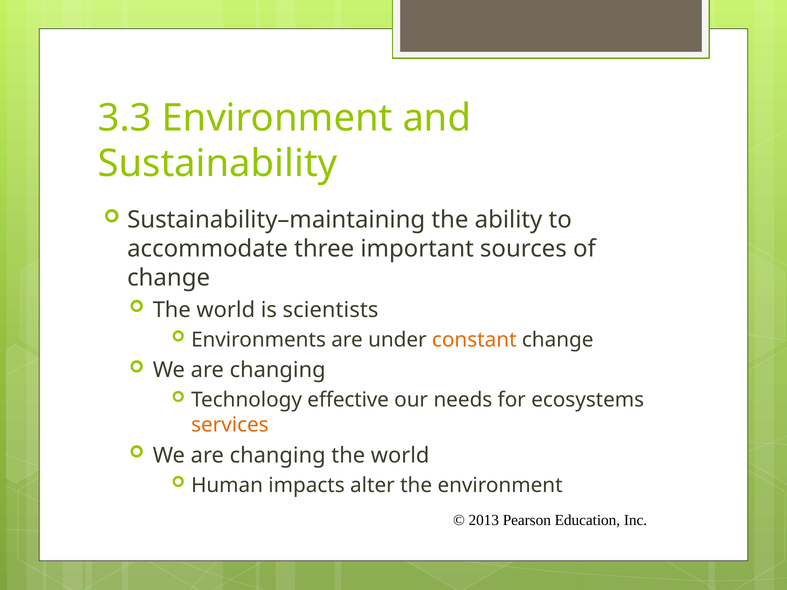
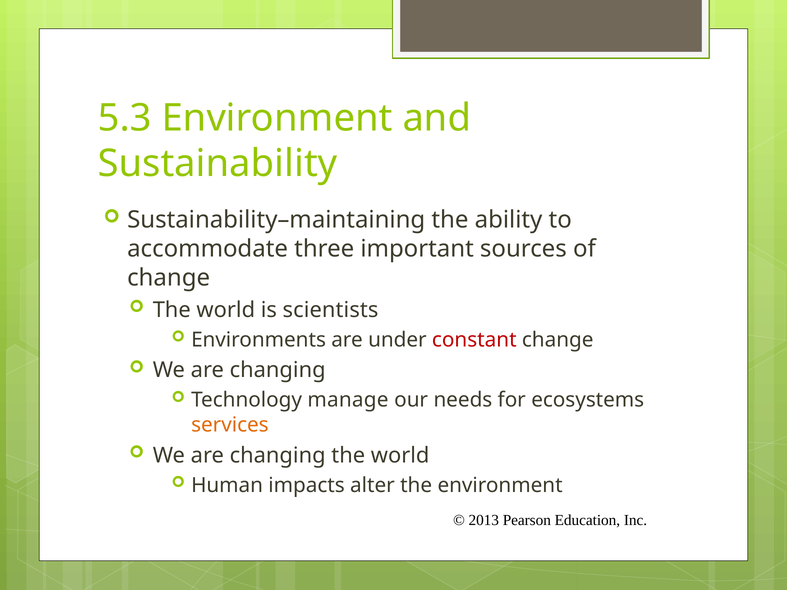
3.3: 3.3 -> 5.3 (125, 118)
constant colour: orange -> red (474, 340)
effective: effective -> manage (348, 400)
